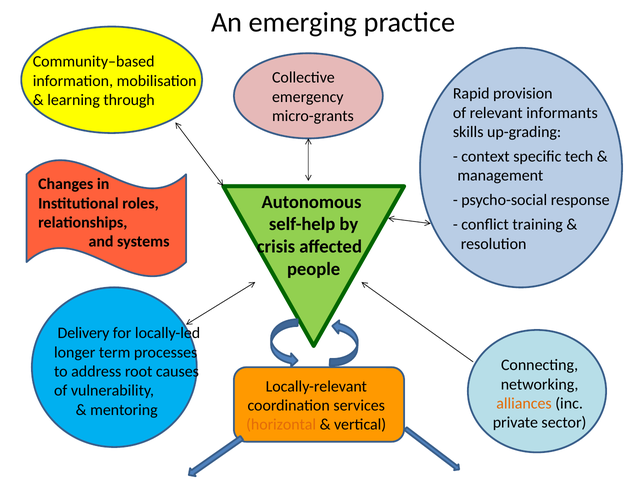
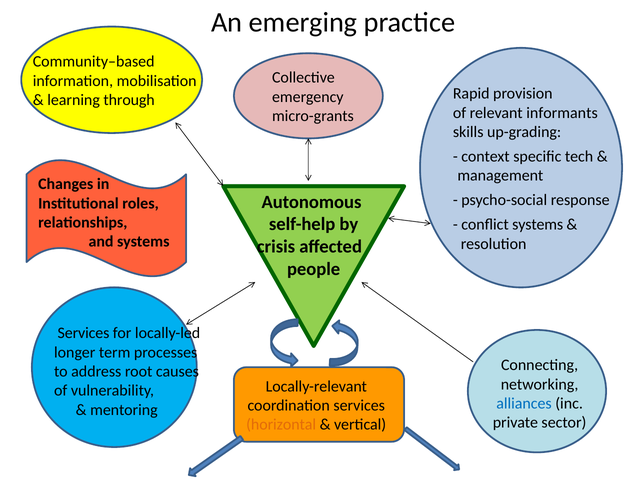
conflict training: training -> systems (538, 224)
Delivery: Delivery -> Services (84, 333)
alliances colour: orange -> blue (524, 403)
